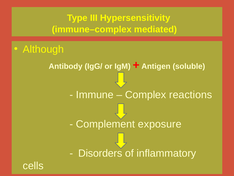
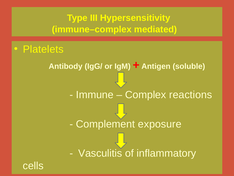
Although: Although -> Platelets (43, 49)
Disorders: Disorders -> Vasculitis (100, 153)
